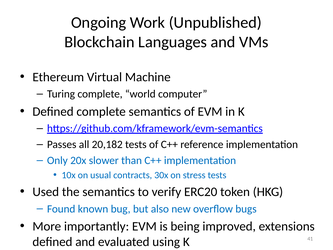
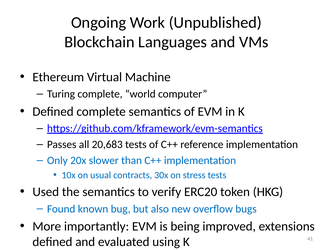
20,182: 20,182 -> 20,683 (107, 144)
